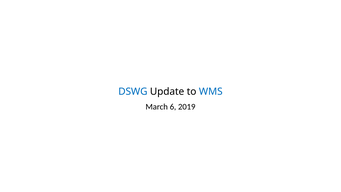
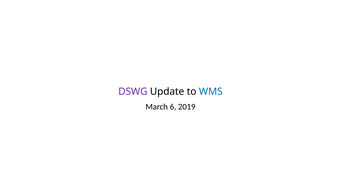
DSWG colour: blue -> purple (133, 91)
